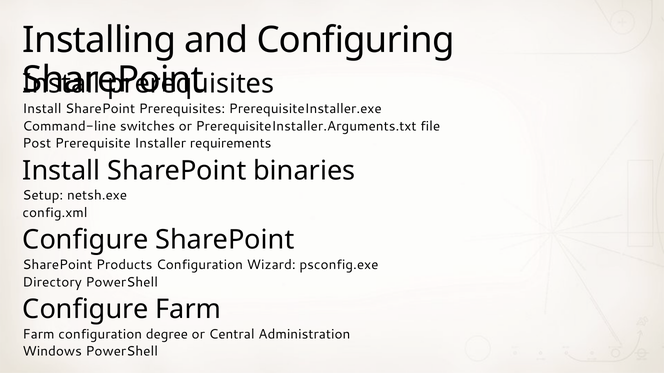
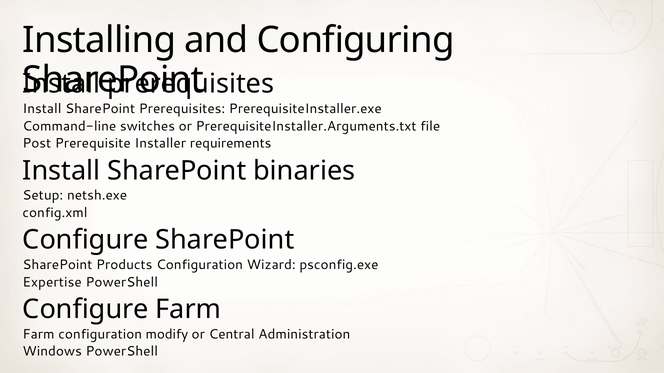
Directory: Directory -> Expertise (52, 282)
degree: degree -> modify (167, 335)
